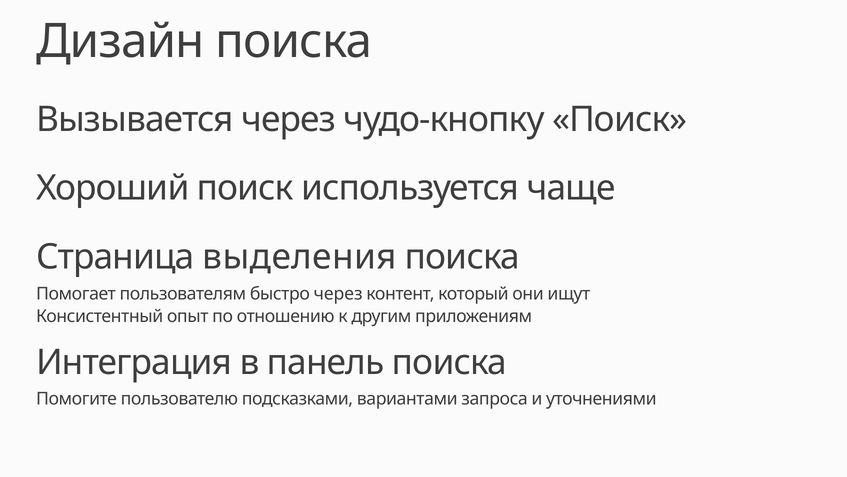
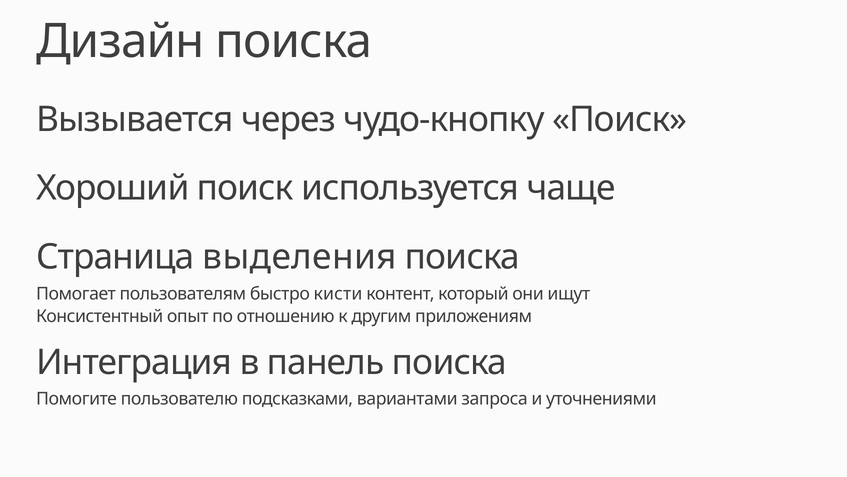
быстро через: через -> кисти (338, 293)
